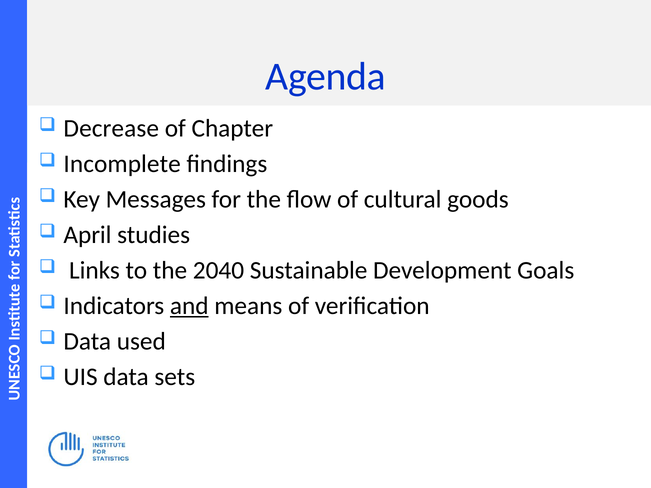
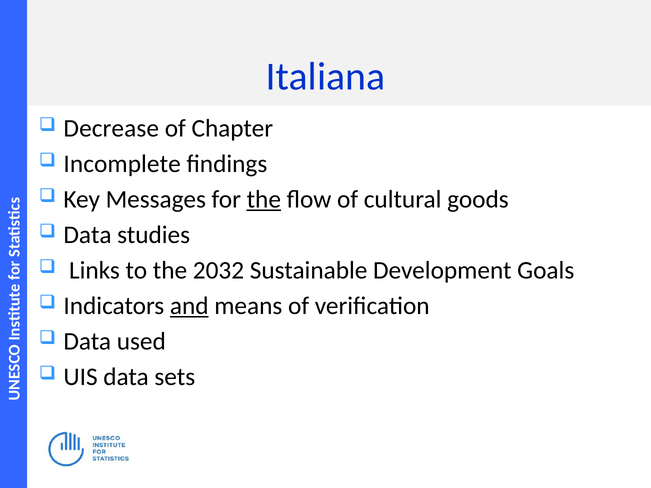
Agenda: Agenda -> Italiana (325, 77)
the underline: none -> present (264, 200)
April: April -> Data (88, 235)
2040: 2040 -> 2032 (218, 271)
